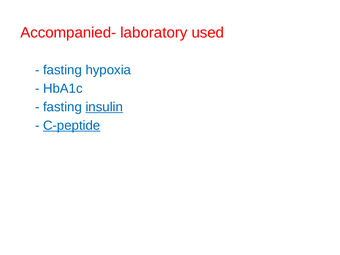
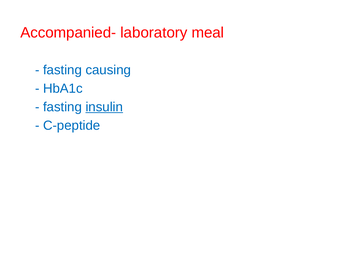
used: used -> meal (208, 33)
hypoxia: hypoxia -> causing (108, 70)
C-peptide underline: present -> none (72, 125)
